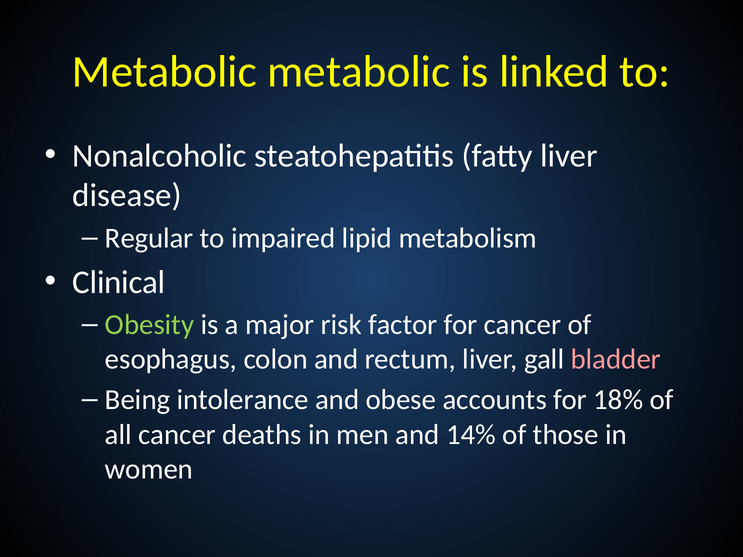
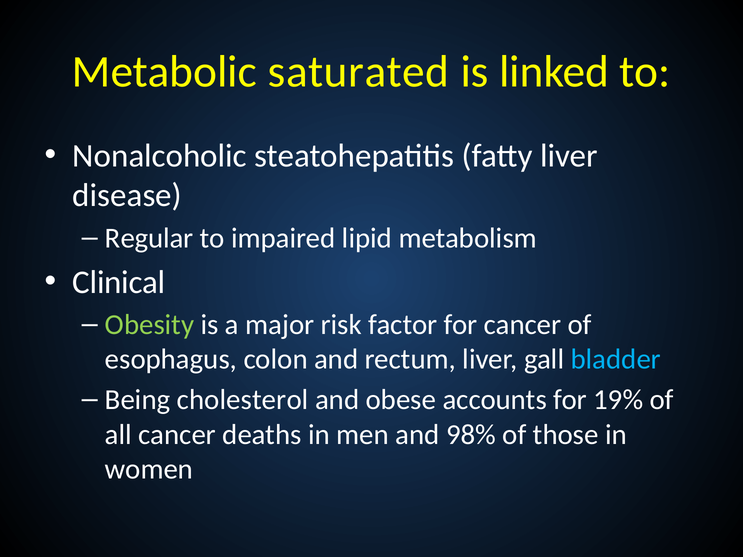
Metabolic metabolic: metabolic -> saturated (359, 72)
bladder colour: pink -> light blue (616, 360)
intolerance: intolerance -> cholesterol (243, 400)
18%: 18% -> 19% (618, 400)
14%: 14% -> 98% (471, 435)
